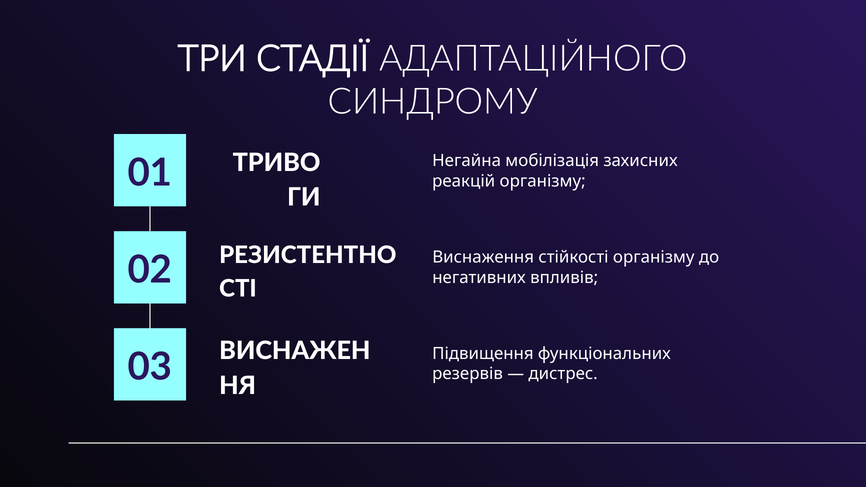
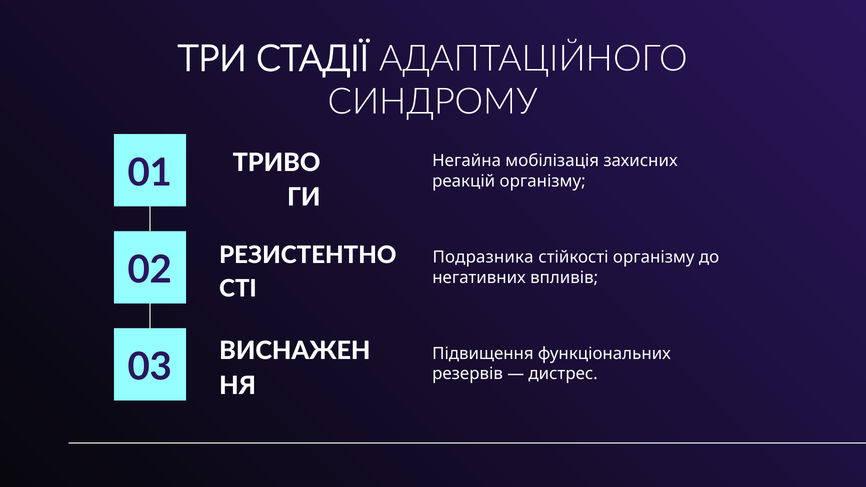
Виснаження: Виснаження -> Подразника (483, 257)
